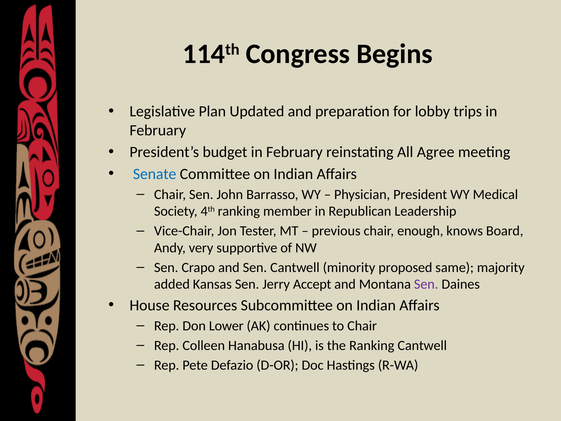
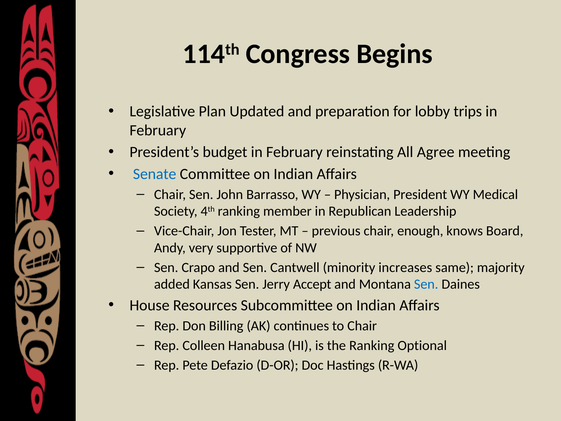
proposed: proposed -> increases (405, 267)
Sen colour: purple -> blue (426, 284)
Lower: Lower -> Billing (226, 326)
Ranking Cantwell: Cantwell -> Optional (422, 345)
